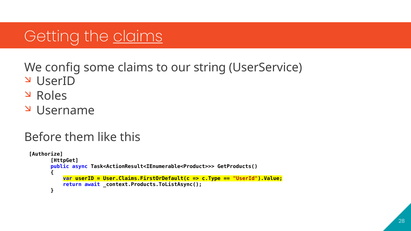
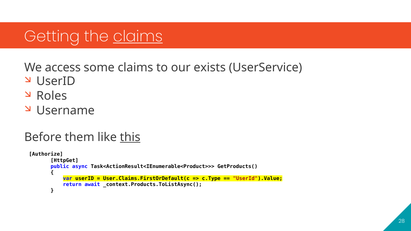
config: config -> access (63, 67)
string: string -> exists (210, 67)
this underline: none -> present (130, 137)
